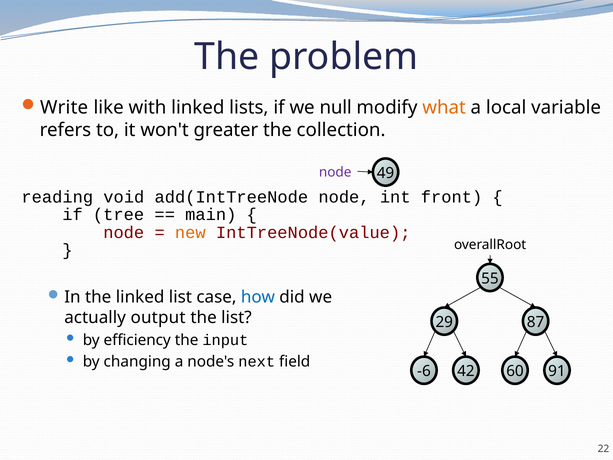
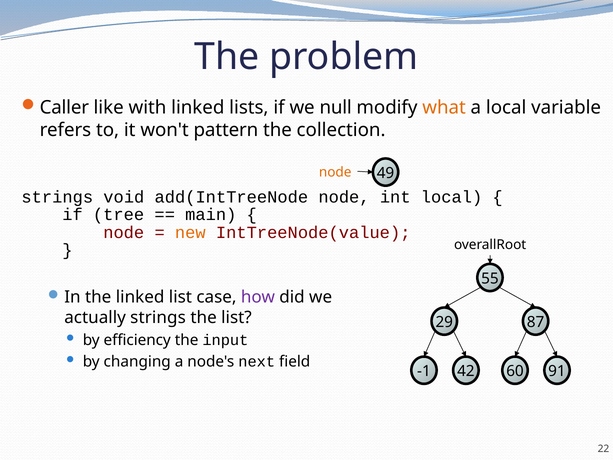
Write: Write -> Caller (64, 108)
greater: greater -> pattern (226, 130)
node colour: purple -> orange (335, 172)
reading: reading -> strings (57, 197)
front: front -> local (452, 197)
how colour: blue -> purple (258, 297)
actually output: output -> strings (158, 318)
-6: -6 -> -1 (424, 371)
